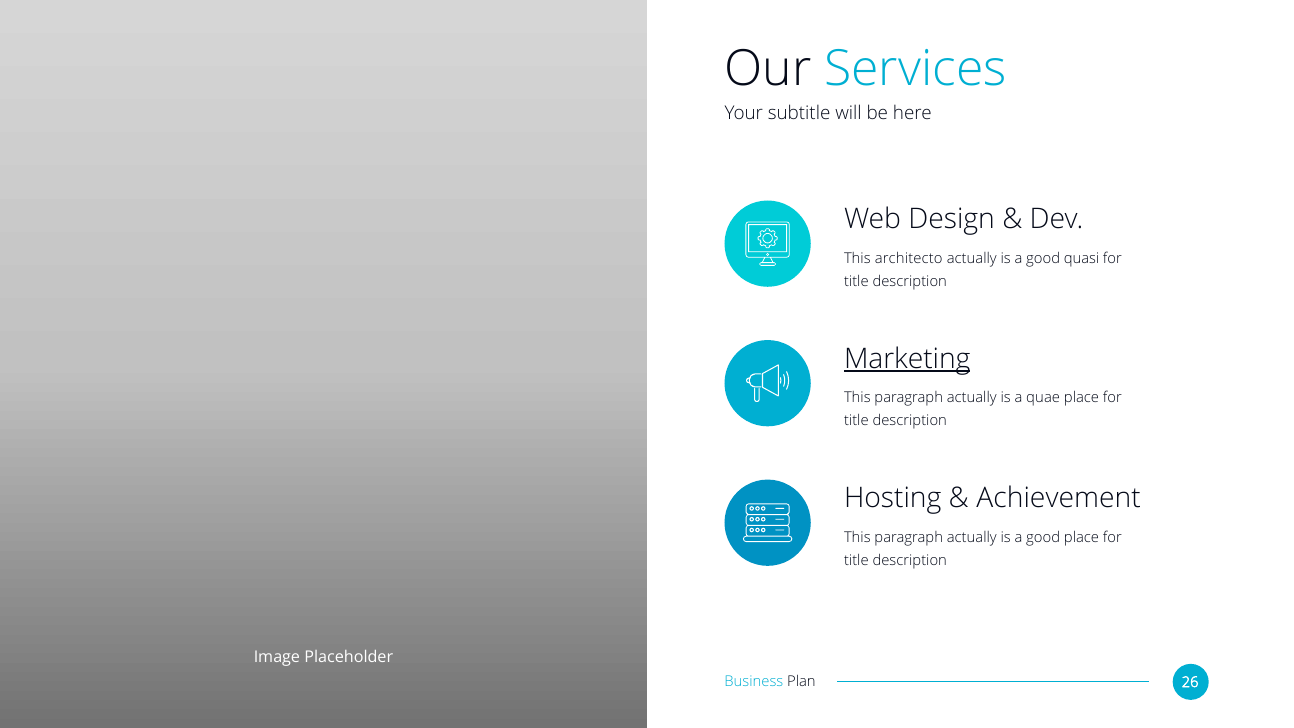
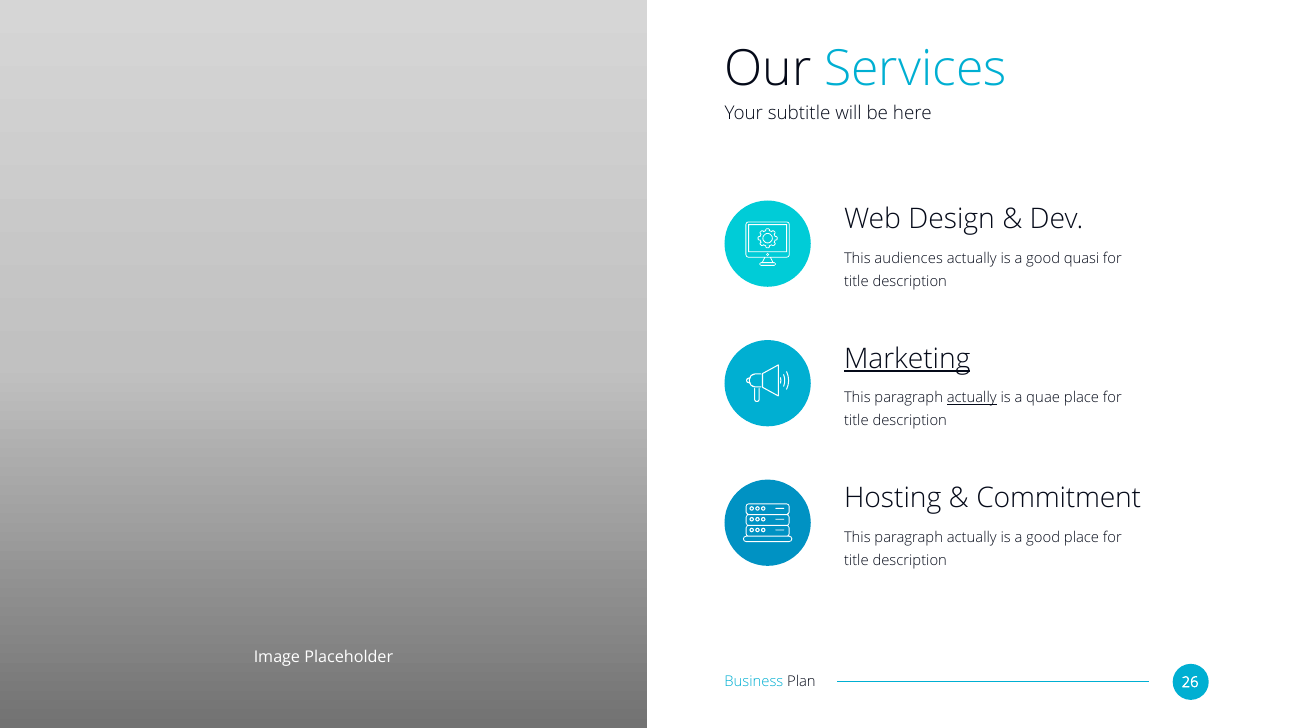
architecto: architecto -> audiences (909, 258)
actually underline: none -> present (972, 398)
Achievement: Achievement -> Commitment (1059, 498)
